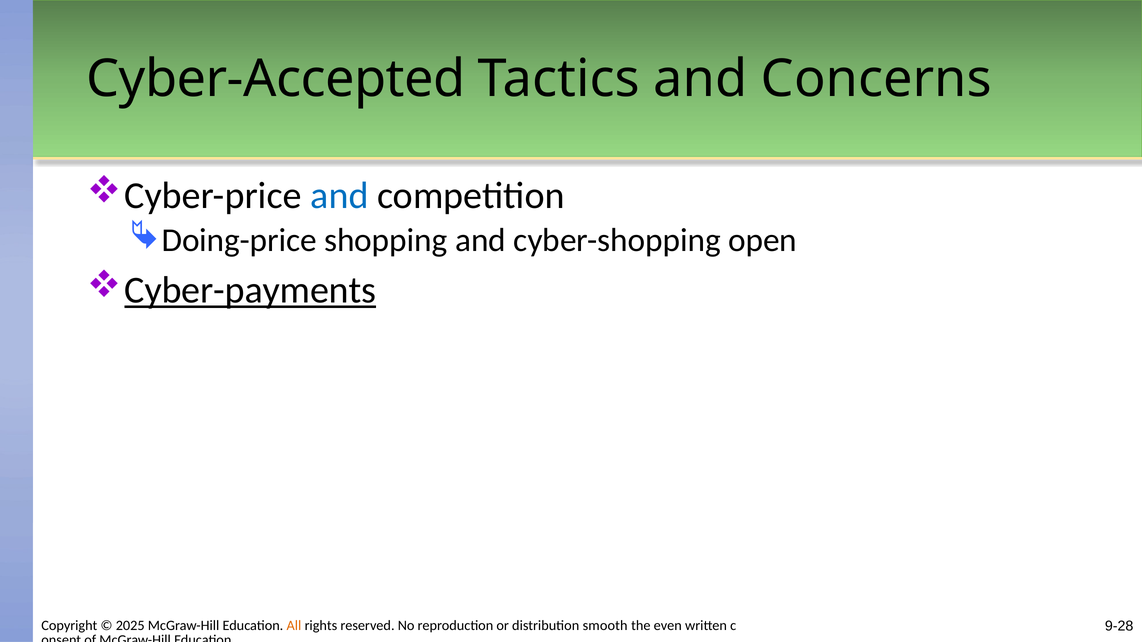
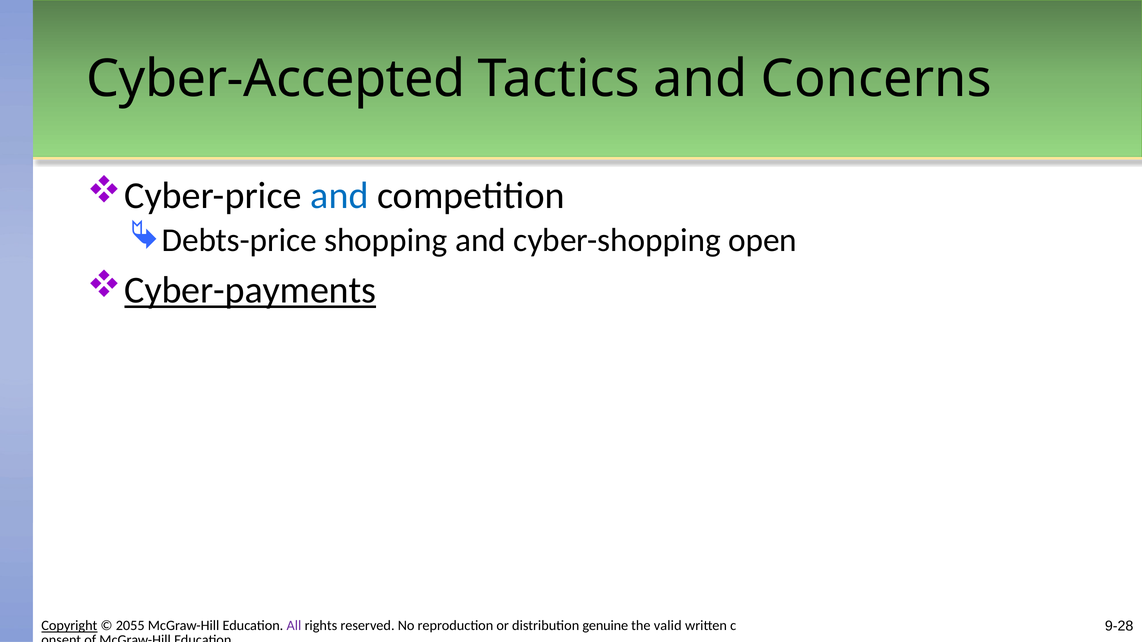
Doing-price: Doing-price -> Debts-price (239, 240)
Copyright underline: none -> present (69, 626)
2025: 2025 -> 2055 (130, 626)
All colour: orange -> purple (294, 626)
smooth: smooth -> genuine (605, 626)
even: even -> valid (668, 626)
